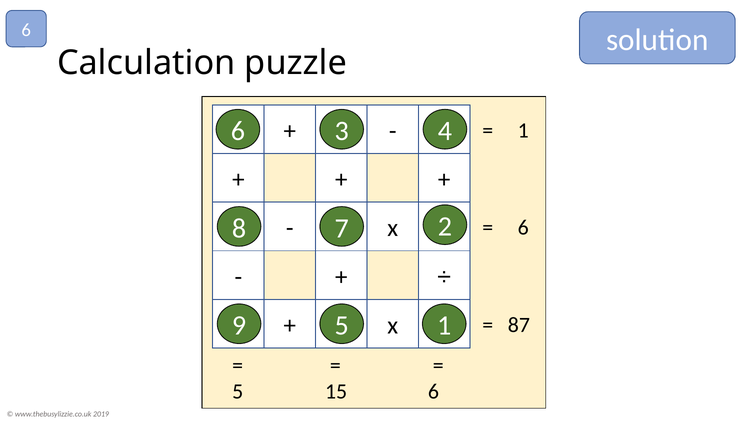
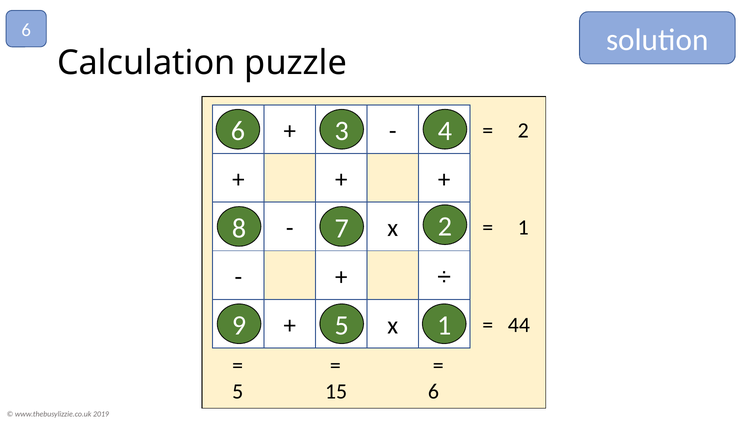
1: 1 -> 2 (523, 130)
6: 6 -> 1 (523, 228)
87: 87 -> 44 (519, 325)
